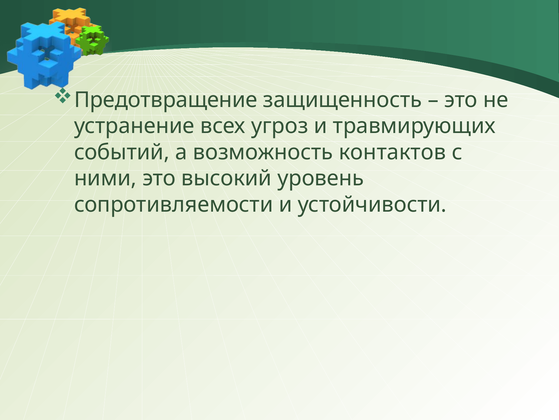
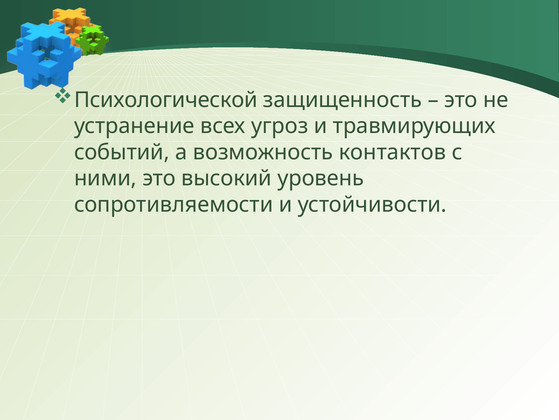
Предотвращение: Предотвращение -> Психологической (166, 100)
